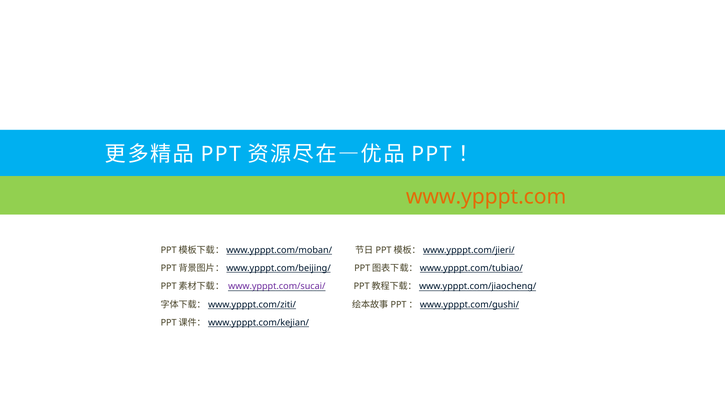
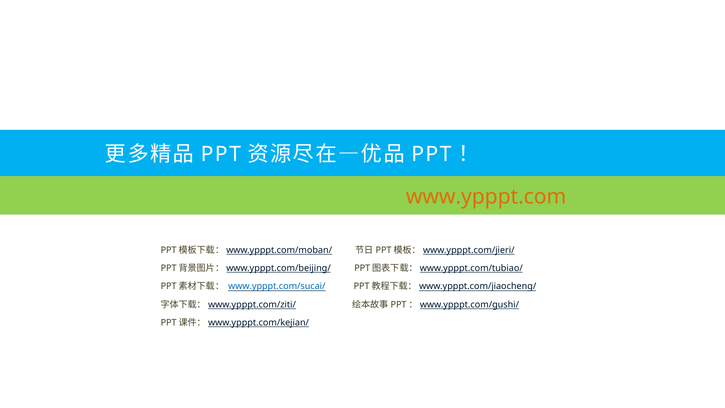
www.ypppt.com/sucai/ colour: purple -> blue (277, 286)
